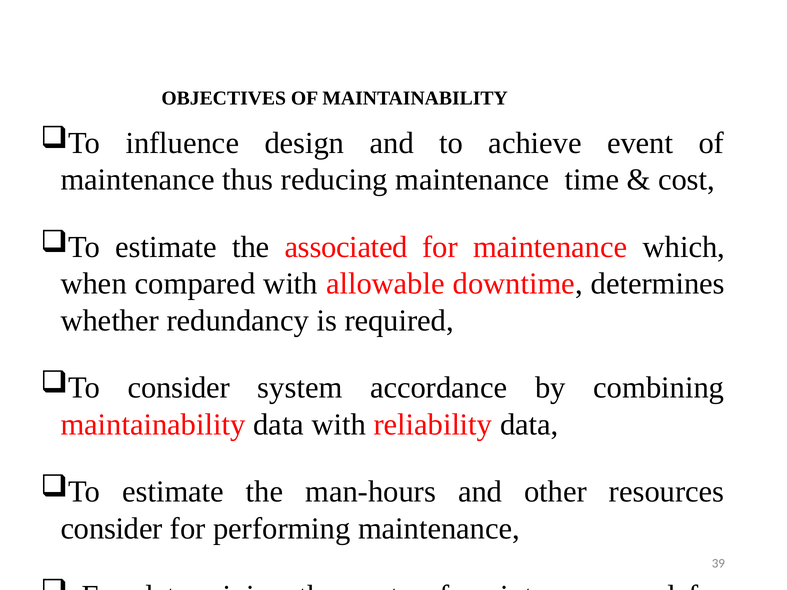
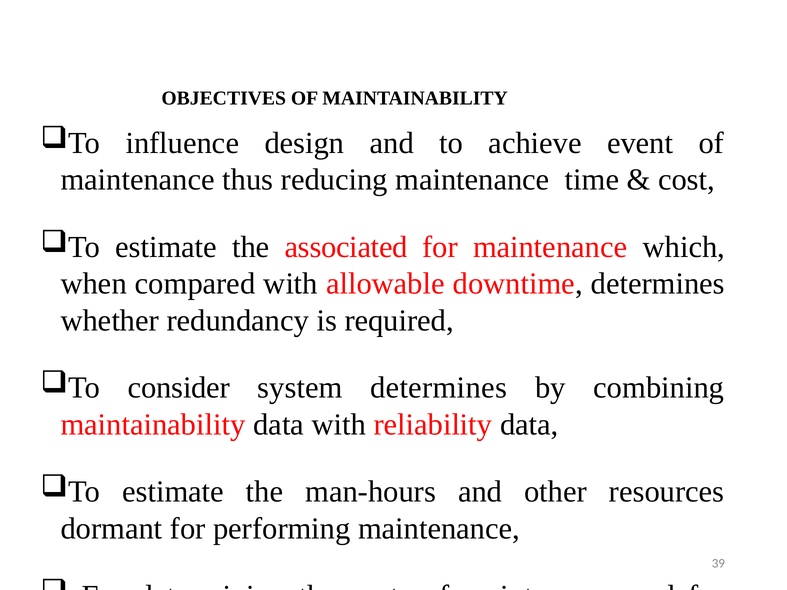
system accordance: accordance -> determines (439, 388)
consider: consider -> dormant (111, 529)
